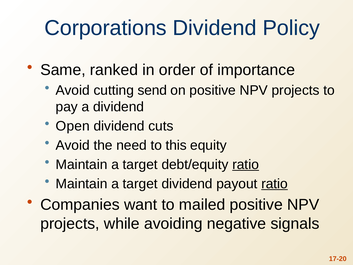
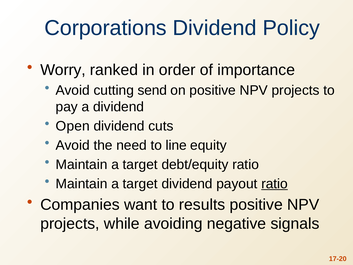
Same: Same -> Worry (63, 70)
this: this -> line (176, 145)
ratio underline: present -> none (246, 164)
mailed: mailed -> results (202, 205)
